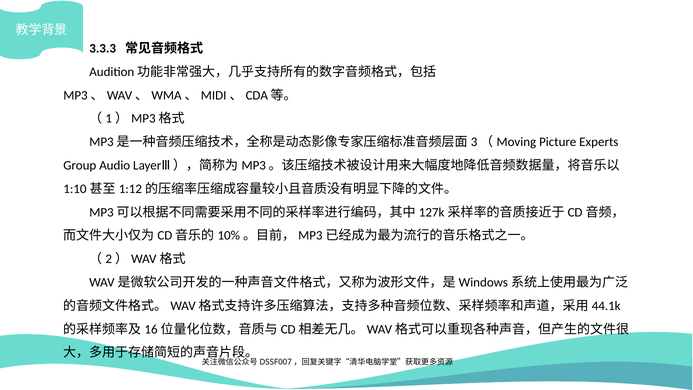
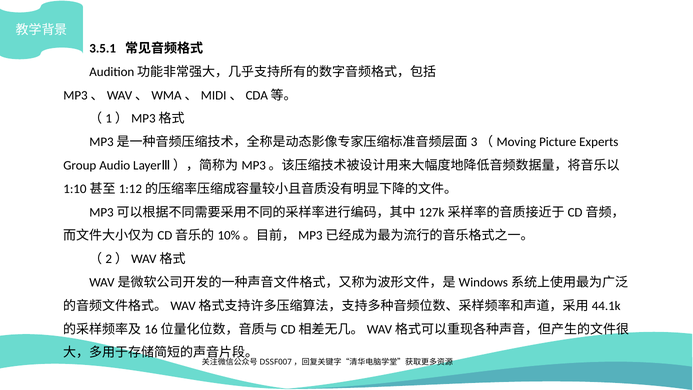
3.3.3: 3.3.3 -> 3.5.1 (103, 48)
